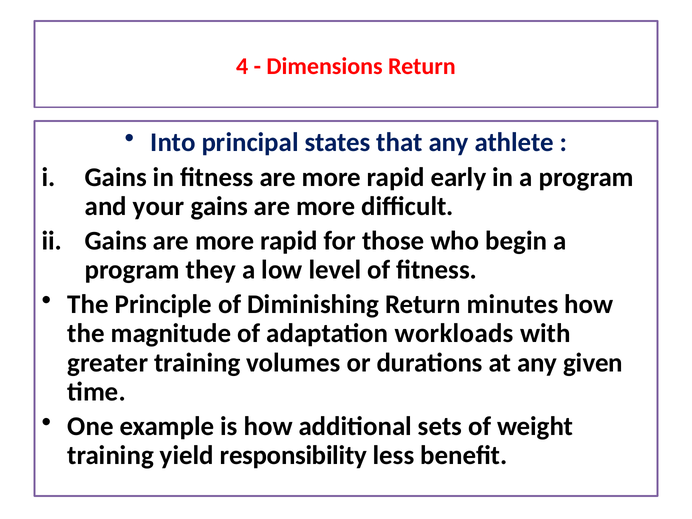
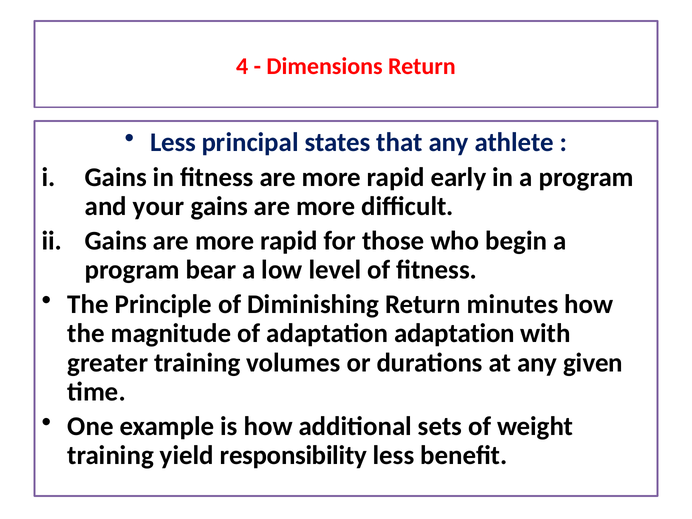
Into: Into -> Less (173, 143)
they: they -> bear (211, 270)
adaptation workloads: workloads -> adaptation (454, 334)
